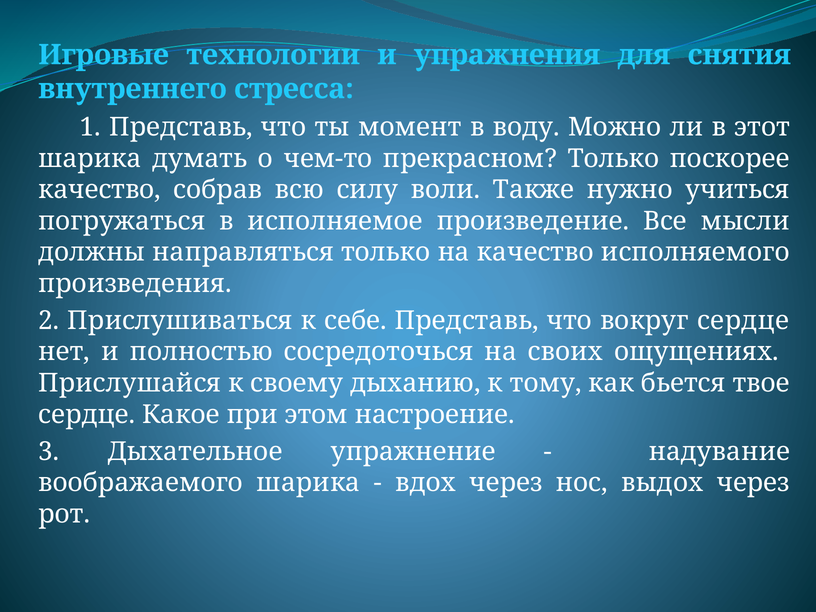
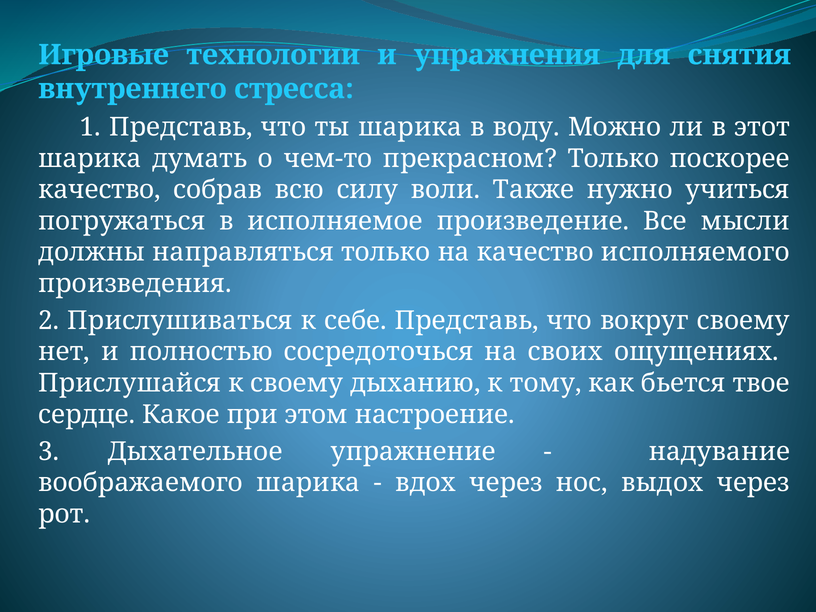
ты момент: момент -> шарика (410, 127)
вокруг сердце: сердце -> своему (743, 321)
